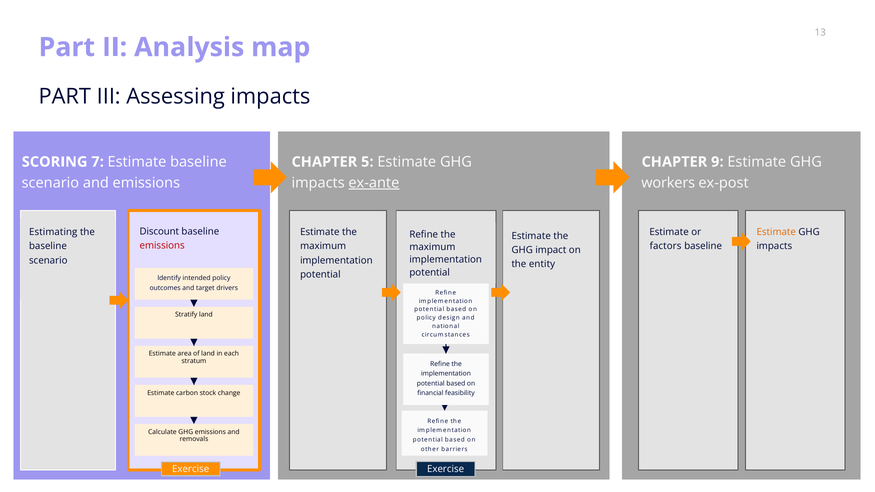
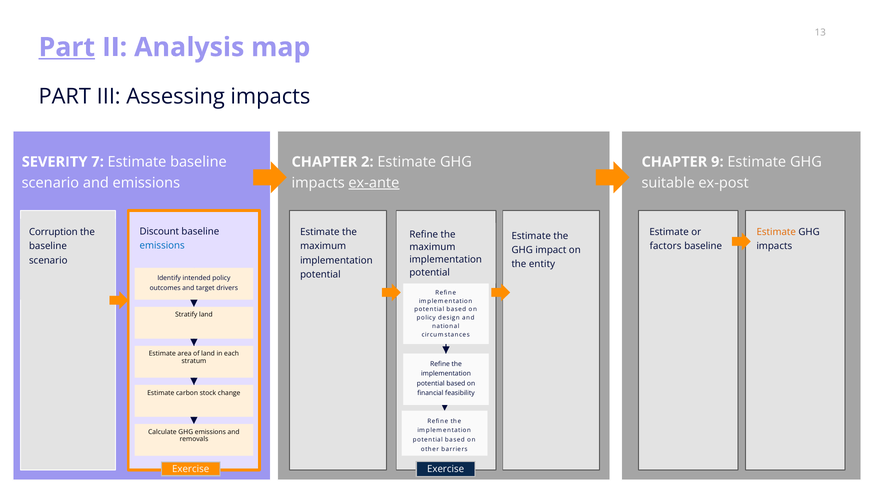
Part underline: none -> present (67, 47)
SCORING: SCORING -> SEVERITY (55, 162)
5: 5 -> 2 (367, 162)
workers: workers -> suitable (668, 183)
Estimating: Estimating -> Corruption (53, 232)
emissions colour: red -> blue (162, 246)
